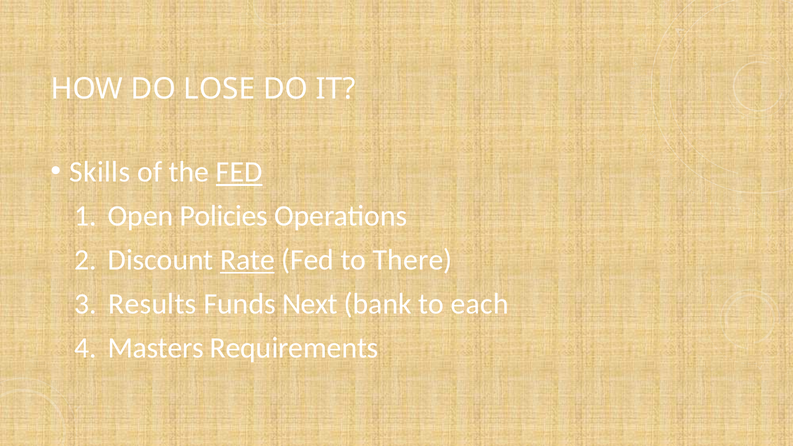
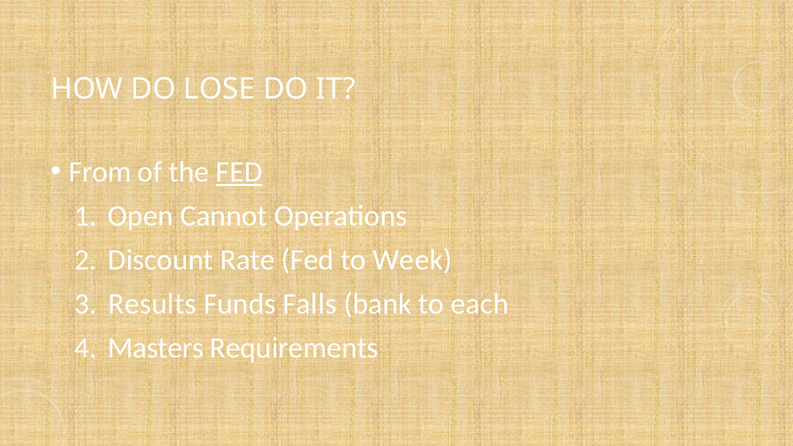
Skills: Skills -> From (100, 172)
Policies: Policies -> Cannot (224, 216)
Rate underline: present -> none (248, 260)
There: There -> Week (413, 260)
Next: Next -> Falls (310, 304)
